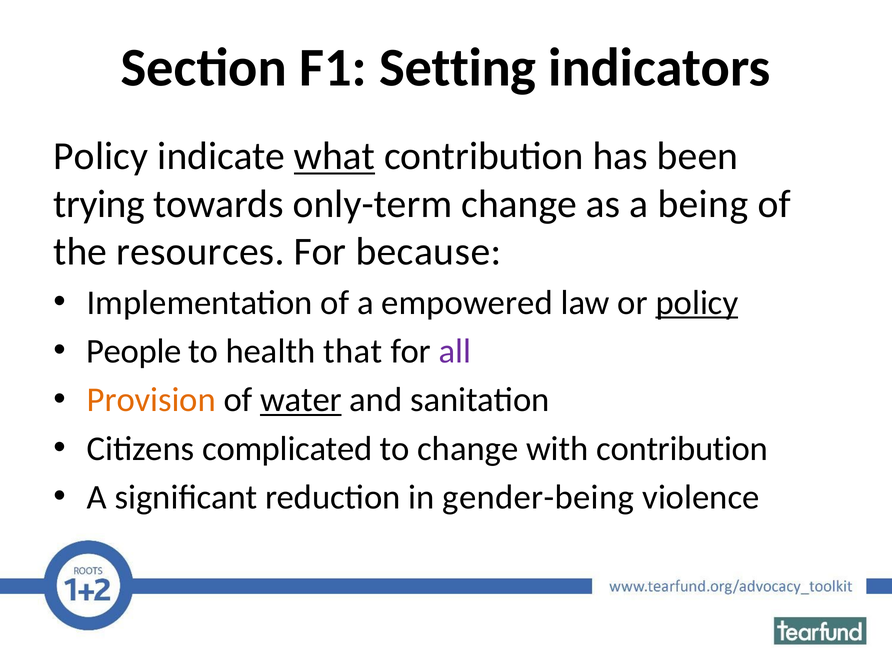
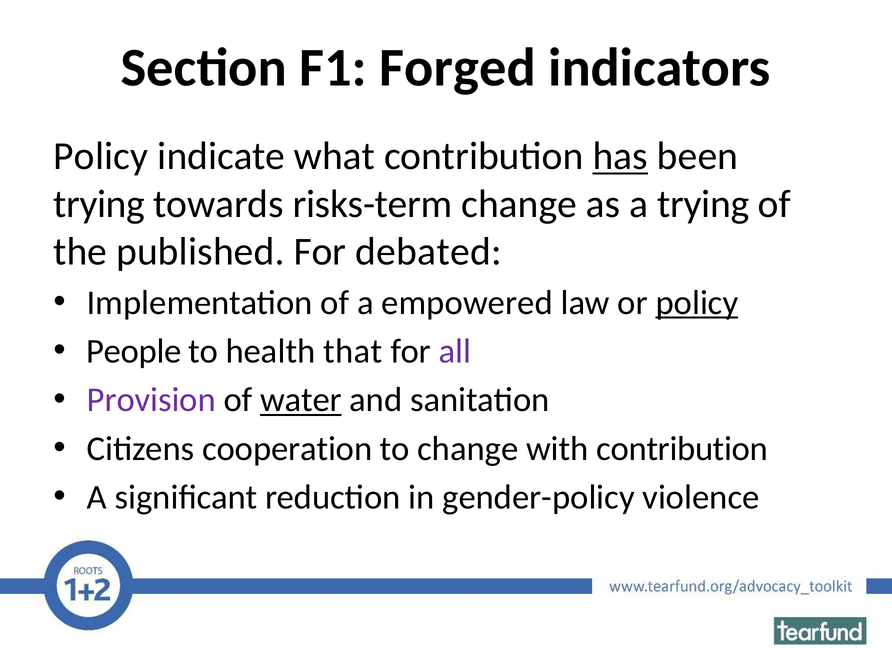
Setting: Setting -> Forged (457, 68)
what underline: present -> none (335, 156)
has underline: none -> present (620, 156)
only-term: only-term -> risks-term (373, 204)
a being: being -> trying (703, 204)
resources: resources -> published (200, 252)
because: because -> debated (428, 252)
Provision colour: orange -> purple (151, 400)
complicated: complicated -> cooperation (287, 449)
gender-being: gender-being -> gender-policy (538, 497)
